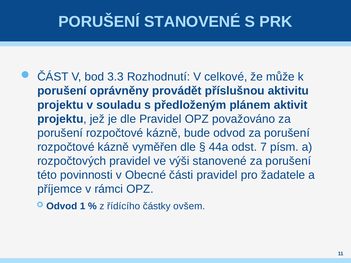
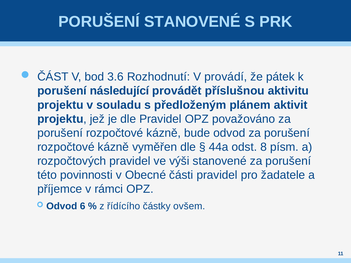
3.3: 3.3 -> 3.6 (116, 77)
celkové: celkové -> provádí (226, 77)
může: může -> pátek (280, 77)
oprávněny: oprávněny -> následující (120, 91)
7: 7 -> 8 (264, 147)
1: 1 -> 6 (83, 206)
